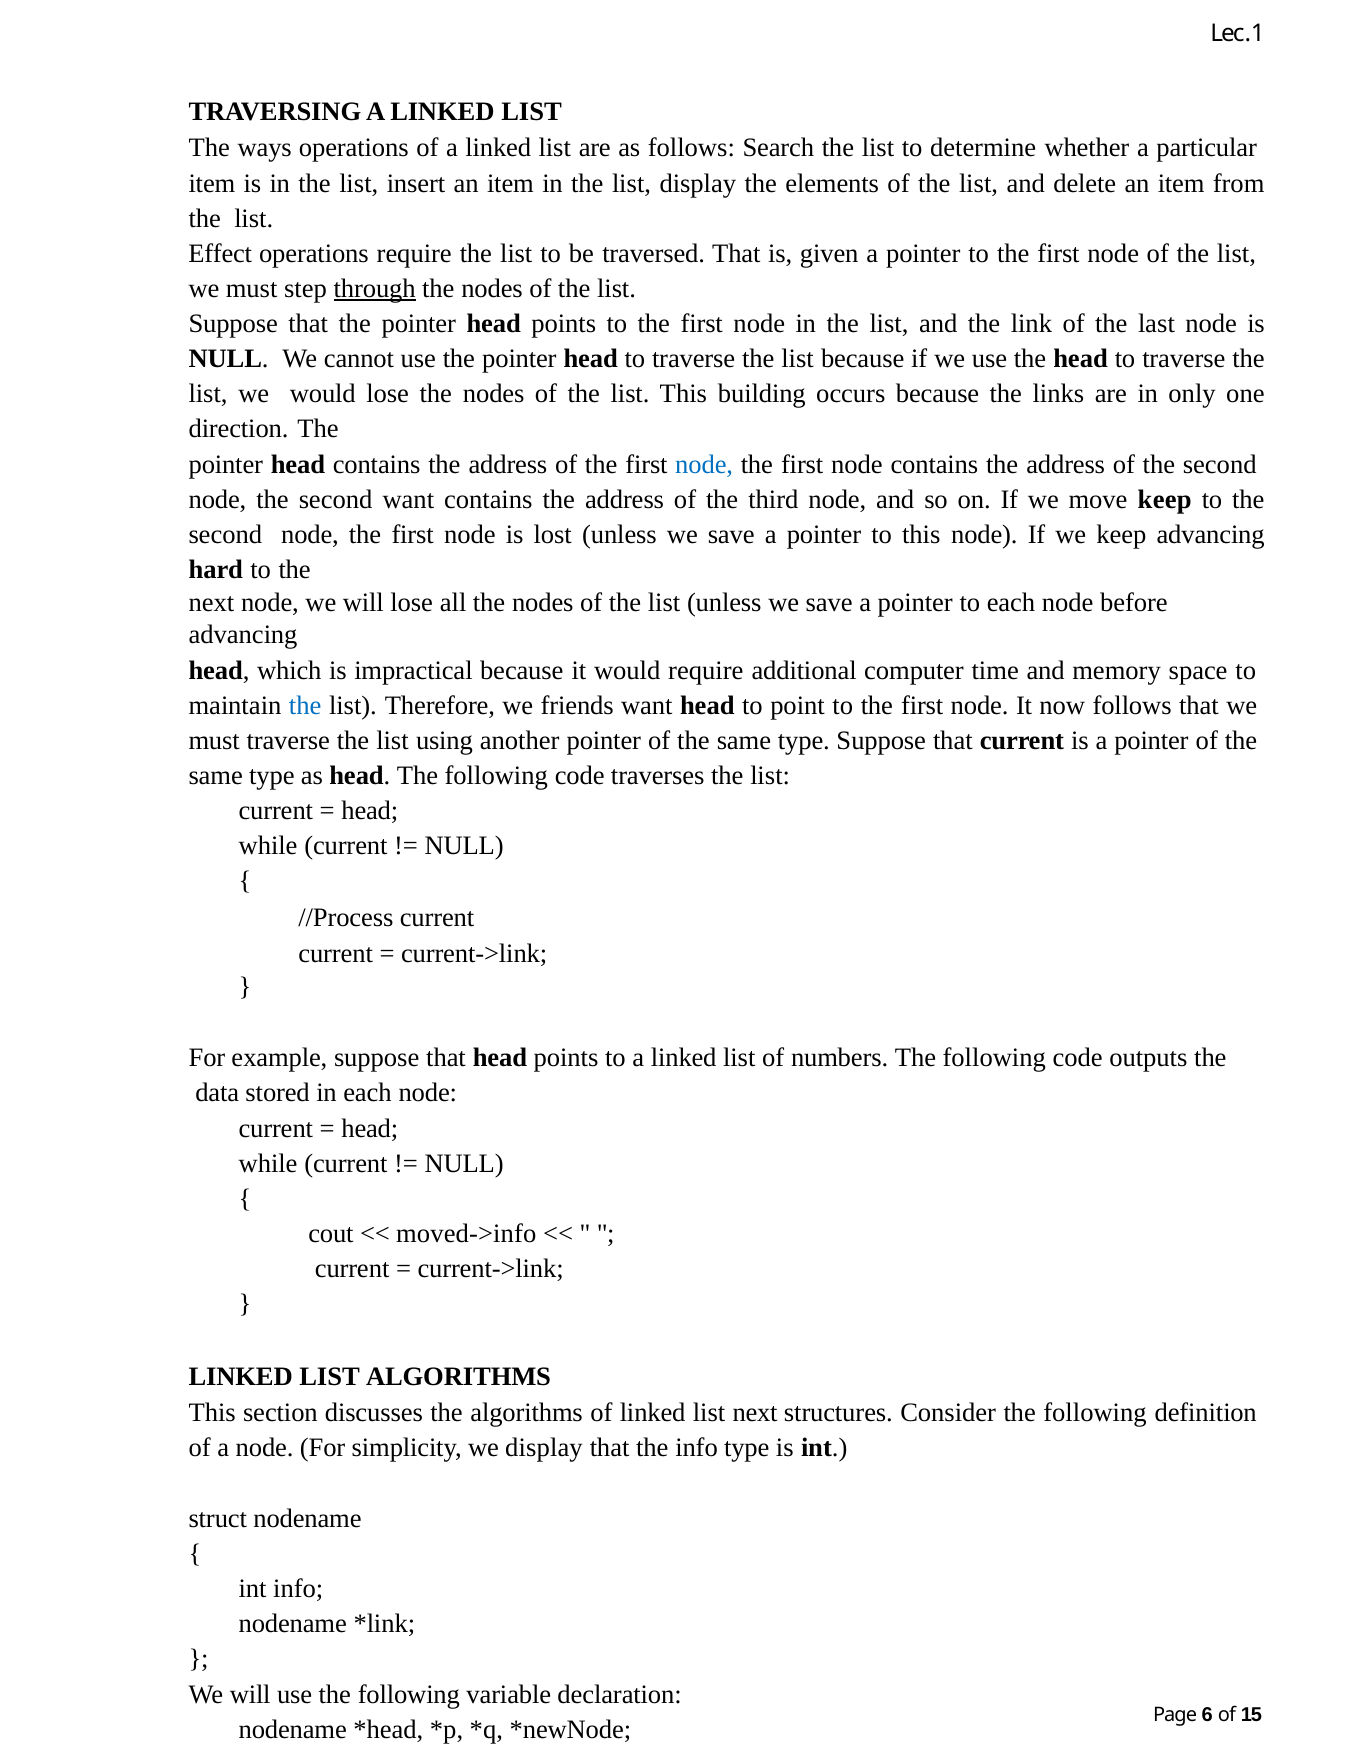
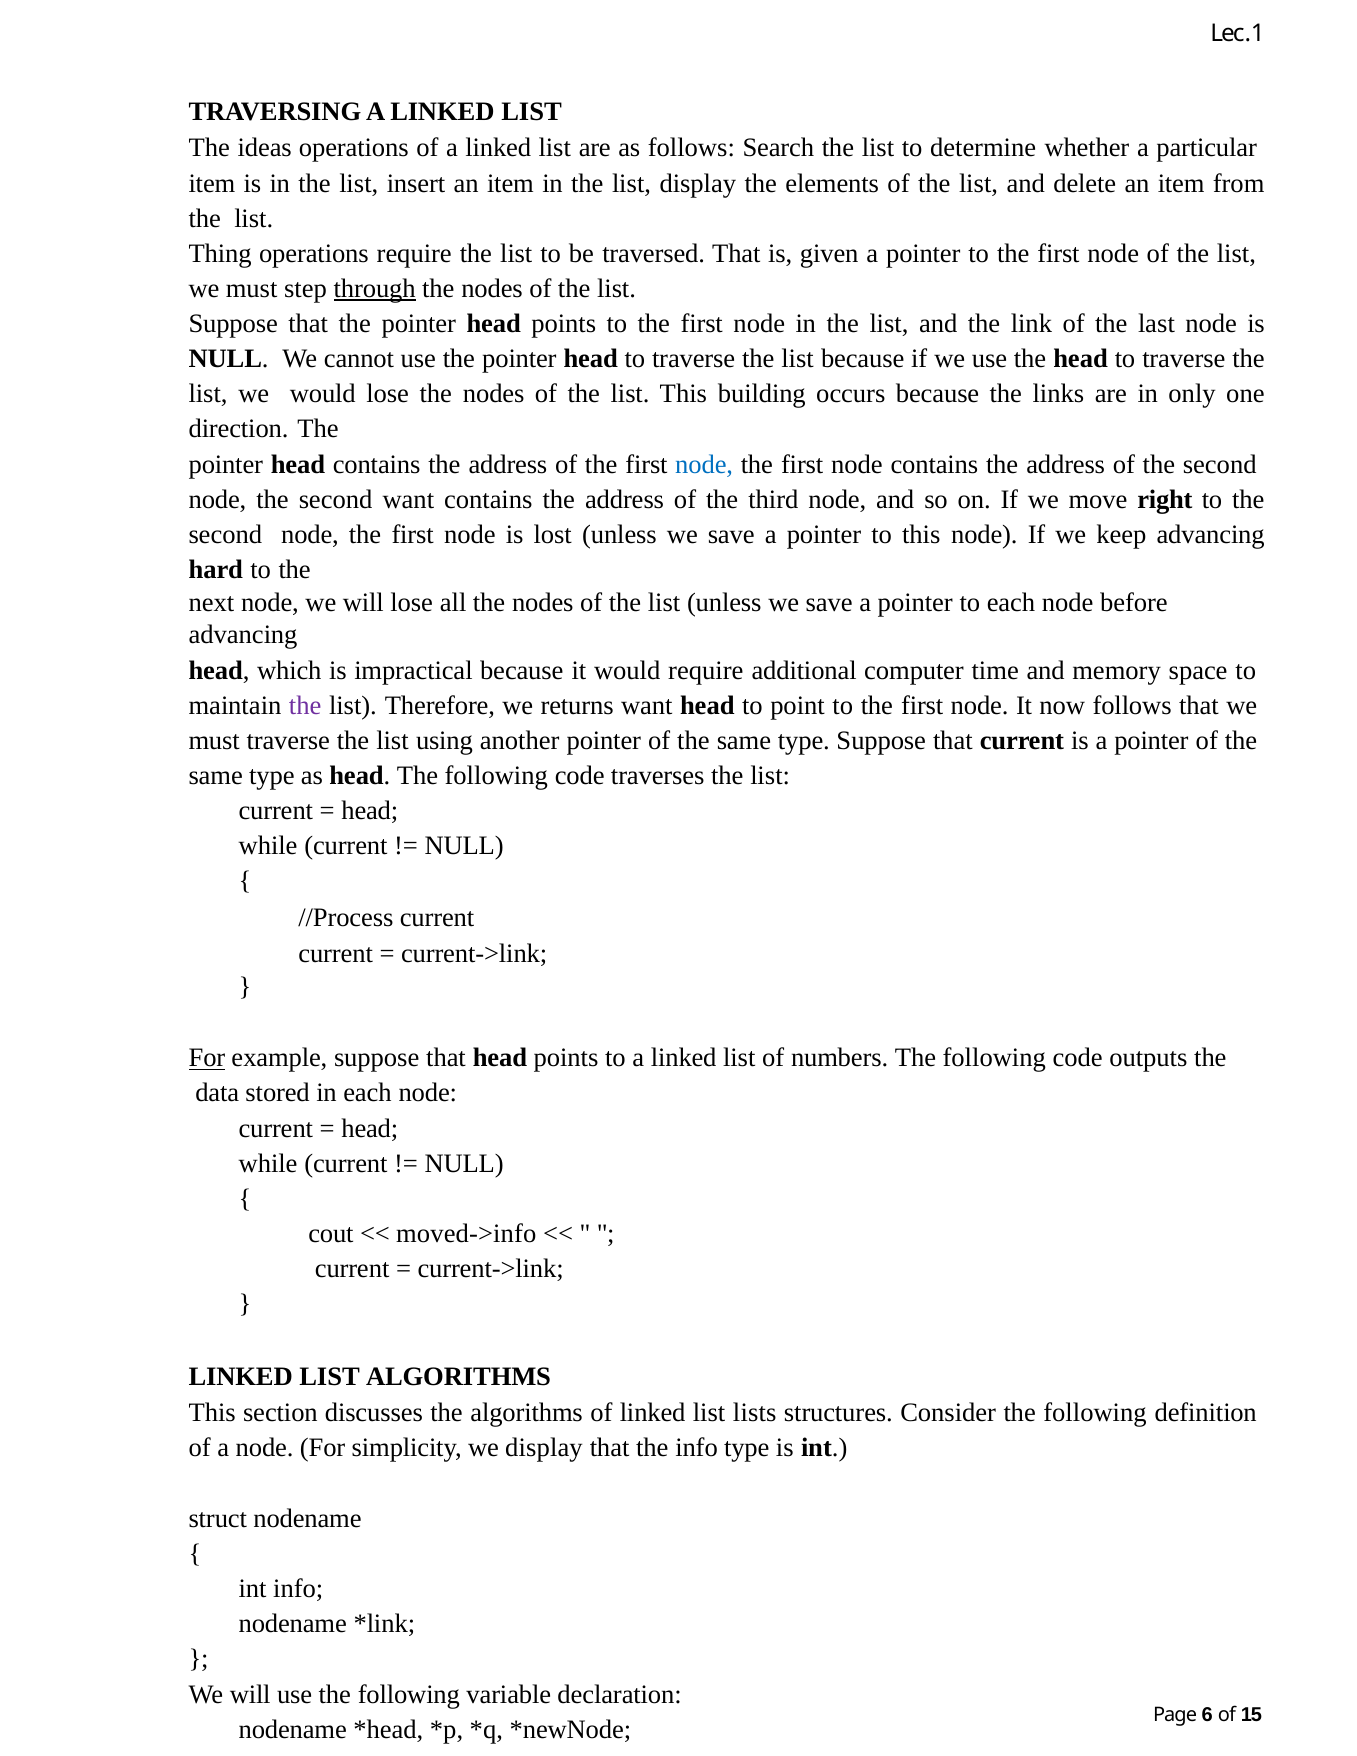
ways: ways -> ideas (265, 148)
Effect: Effect -> Thing (220, 254)
move keep: keep -> right (1165, 499)
the colour: blue -> purple (305, 705)
friends: friends -> returns (577, 705)
For underline: none -> present (207, 1058)
list next: next -> lists (755, 1413)
